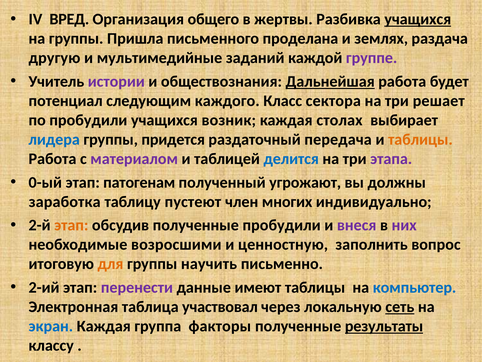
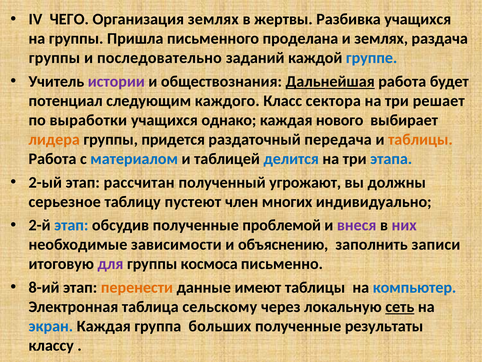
ВРЕД: ВРЕД -> ЧЕГО (69, 19)
Организация общего: общего -> землях (213, 19)
учащихся underline: present -> none (418, 19)
другую: другую -> группы (54, 58)
мультимедийные: мультимедийные -> последовательно (159, 58)
группе colour: purple -> blue (372, 58)
по пробудили: пробудили -> выработки (88, 120)
возник: возник -> однако (229, 120)
столах: столах -> нового (340, 120)
лидера colour: blue -> orange (54, 139)
материалом colour: purple -> blue (134, 159)
этапа colour: purple -> blue (391, 159)
0-ый: 0-ый -> 2-ый (45, 182)
патогенам: патогенам -> рассчитан (139, 182)
заработка: заработка -> серьезное (65, 201)
этап colour: orange -> blue (71, 225)
полученные пробудили: пробудили -> проблемой (282, 225)
возросшими: возросшими -> зависимости (176, 244)
ценностную: ценностную -> объяснению (283, 244)
вопрос: вопрос -> записи (436, 244)
для colour: orange -> purple (110, 264)
научить: научить -> космоса (209, 264)
2-ий: 2-ий -> 8-ий (44, 287)
перенести colour: purple -> orange (137, 287)
участвовал: участвовал -> сельскому (220, 306)
факторы: факторы -> больших (220, 326)
результаты underline: present -> none (384, 326)
